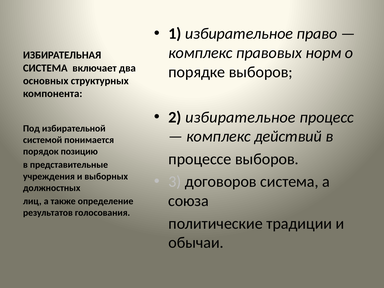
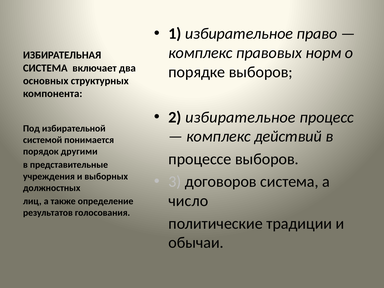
позицию: позицию -> другими (79, 151)
союза: союза -> число (188, 201)
